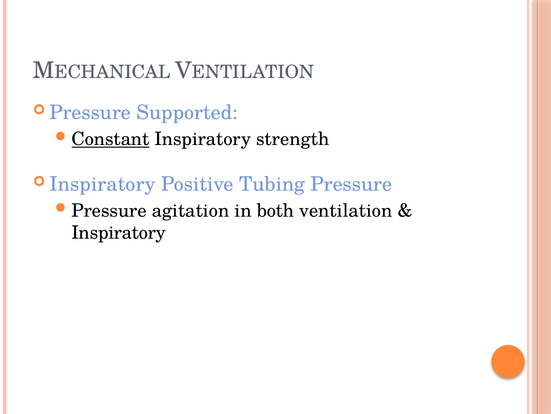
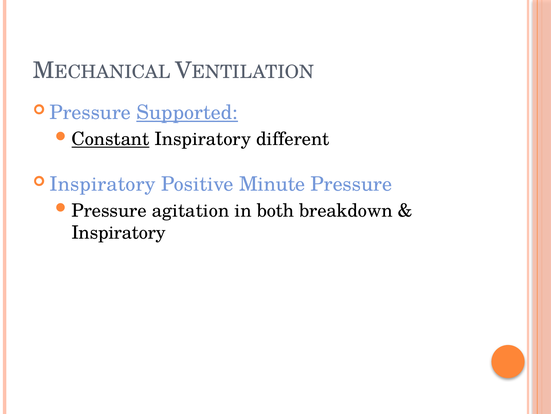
Supported underline: none -> present (187, 112)
strength: strength -> different (293, 139)
Tubing: Tubing -> Minute (272, 184)
ventilation: ventilation -> breakdown (346, 210)
